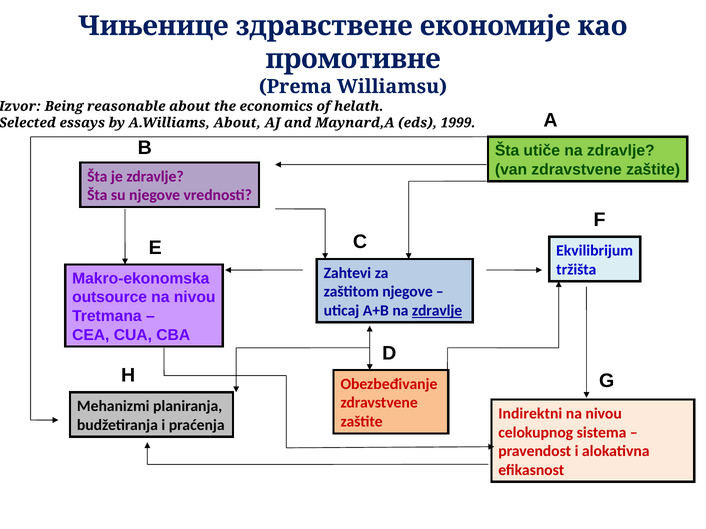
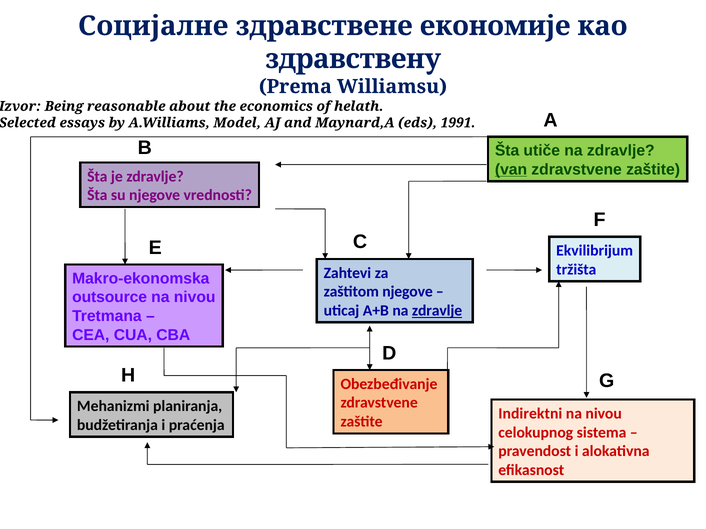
Чињенице: Чињенице -> Социјалне (153, 26)
промотивне: промотивне -> здравствену (353, 59)
A.Williams About: About -> Model (237, 123)
1999: 1999 -> 1991 (458, 123)
van underline: none -> present (511, 170)
